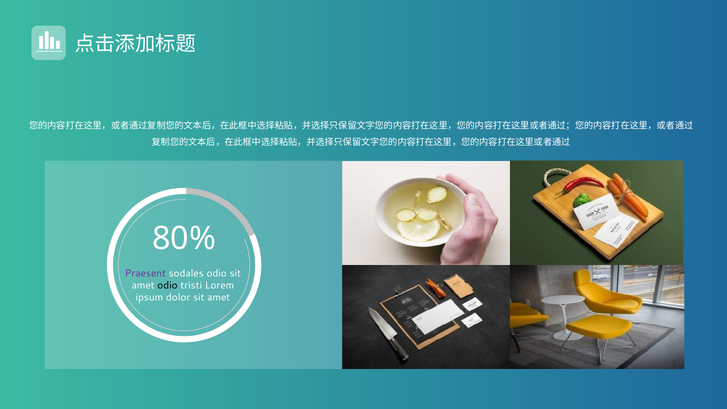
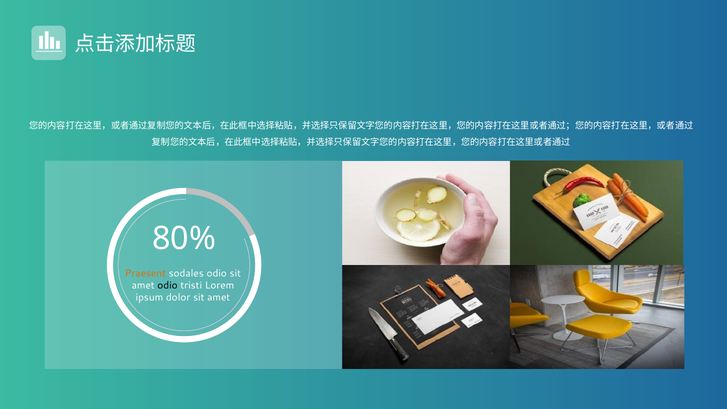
Praesent colour: purple -> orange (145, 273)
